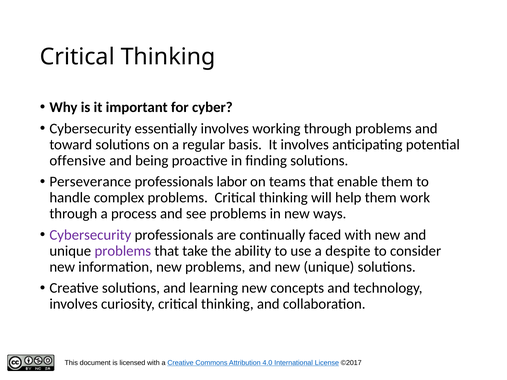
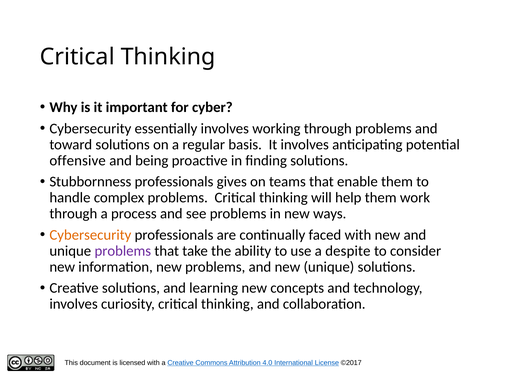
Perseverance: Perseverance -> Stubbornness (90, 182)
labor: labor -> gives (232, 182)
Cybersecurity colour: purple -> orange (90, 235)
